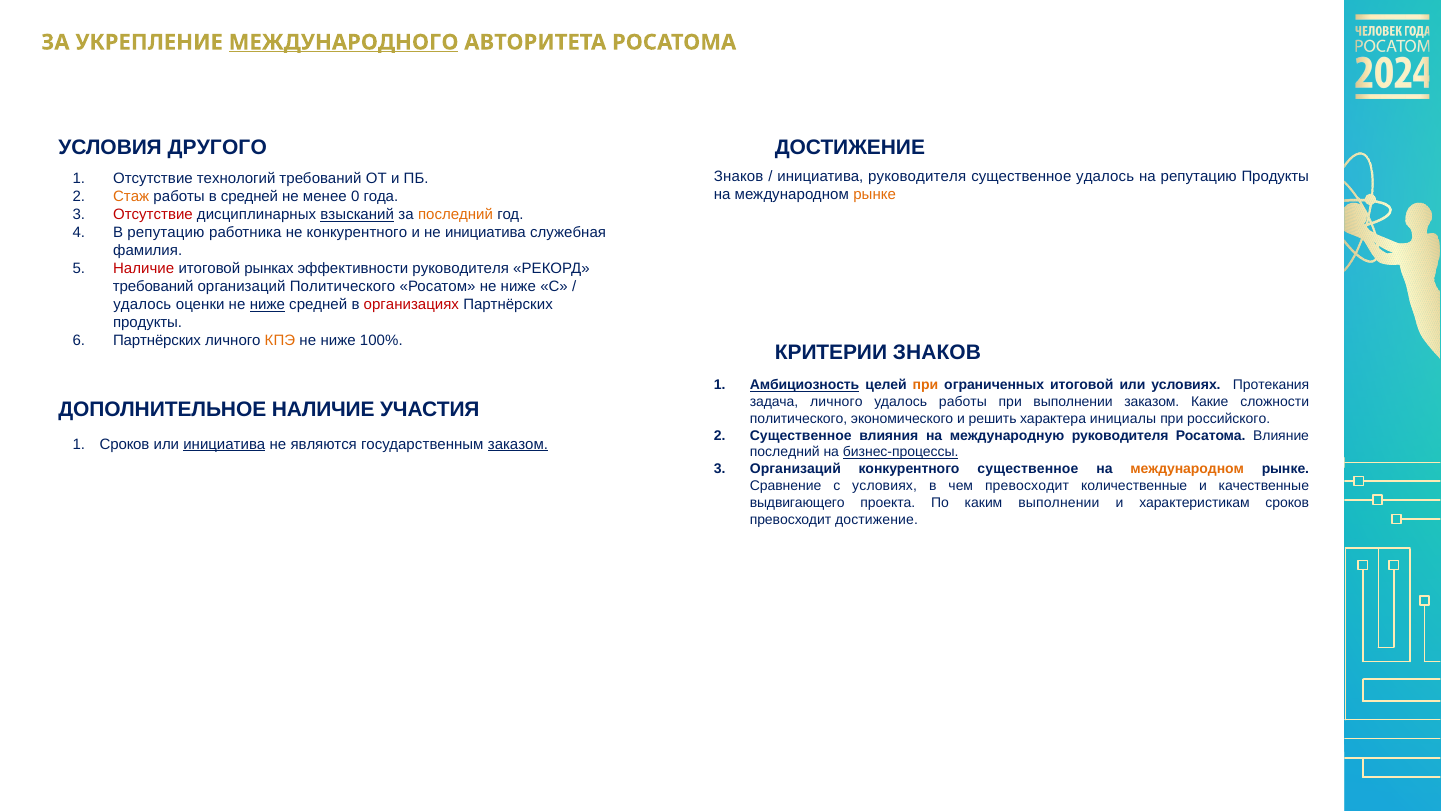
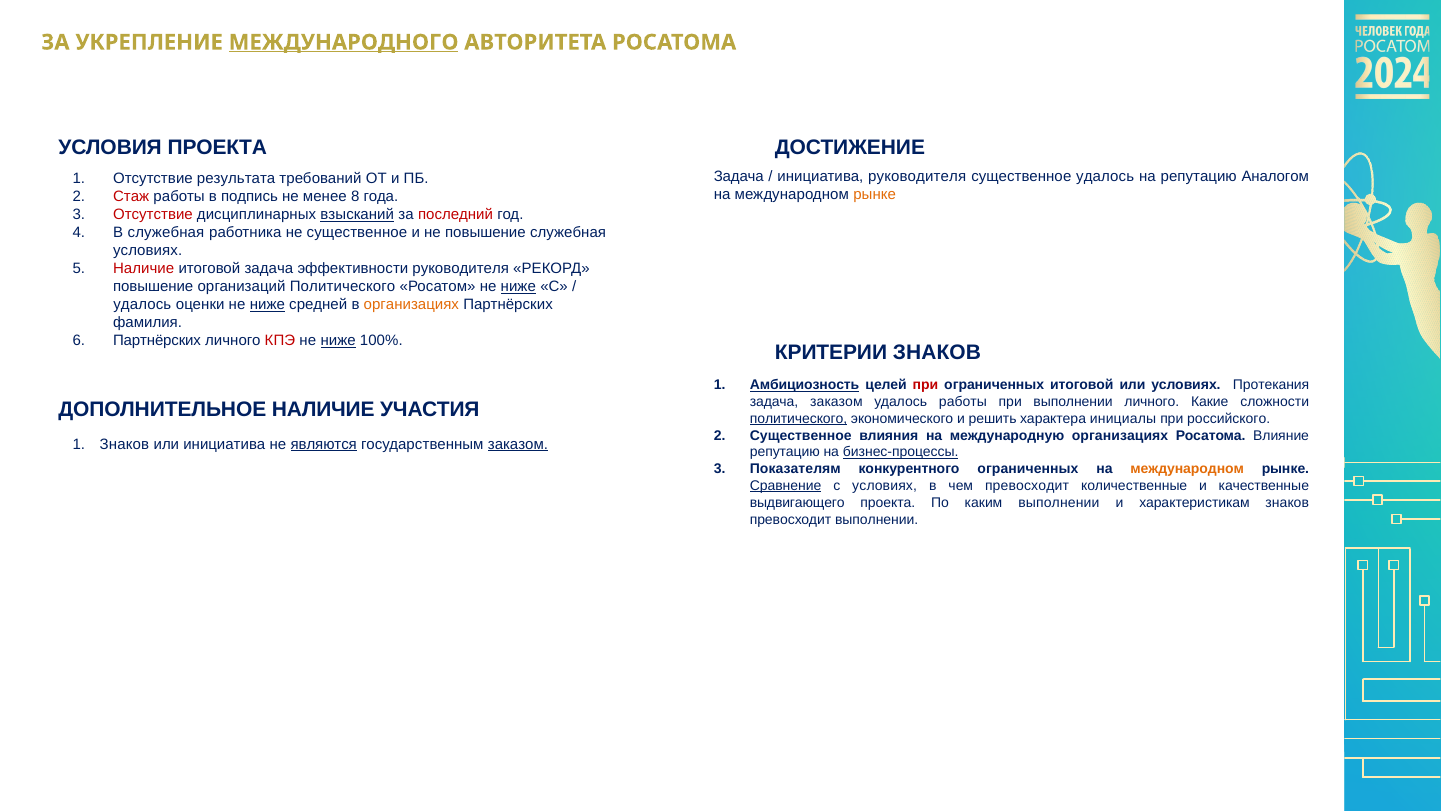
УСЛОВИЯ ДРУГОГО: ДРУГОГО -> ПРОЕКТА (217, 148)
Знаков: Знаков -> Задача (739, 177)
репутацию Продукты: Продукты -> Аналогом (1275, 177)
технологий: технологий -> результата (236, 179)
Стаж colour: orange -> red (131, 197)
в средней: средней -> подпись (249, 197)
0: 0 -> 8 (355, 197)
последний colour: orange -> red (455, 215)
В репутацию: репутацию -> служебная (166, 233)
не конкурентного: конкурентного -> существенное (357, 233)
не инициатива: инициатива -> повышение (485, 233)
фамилия: фамилия -> условиях (148, 251)
итоговой рынках: рынках -> задача (269, 269)
требований: требований -> повышение (153, 287)
ниже underline: none -> present (518, 287)
организациях colour: red -> orange (411, 305)
продукты: продукты -> фамилия (148, 323)
КПЭ colour: orange -> red (280, 341)
ниже underline: none -> present (338, 341)
при colour: orange -> red (925, 385)
задача личного: личного -> заказом (836, 402)
выполнении заказом: заказом -> личного (1152, 402)
политического underline: none -> present (799, 419)
международную руководителя: руководителя -> организациях (1120, 435)
1 Сроков: Сроков -> Знаков (124, 444)
инициатива underline: present -> none (224, 444)
являются underline: none -> present (324, 444)
последний: последний -> репутацию (785, 452)
Организаций: Организаций -> Показателям (795, 469)
конкурентного существенное: существенное -> ограниченных (1028, 469)
Сравнение underline: none -> present (786, 486)
характеристикам сроков: сроков -> знаков (1287, 502)
превосходит достижение: достижение -> выполнении (877, 519)
